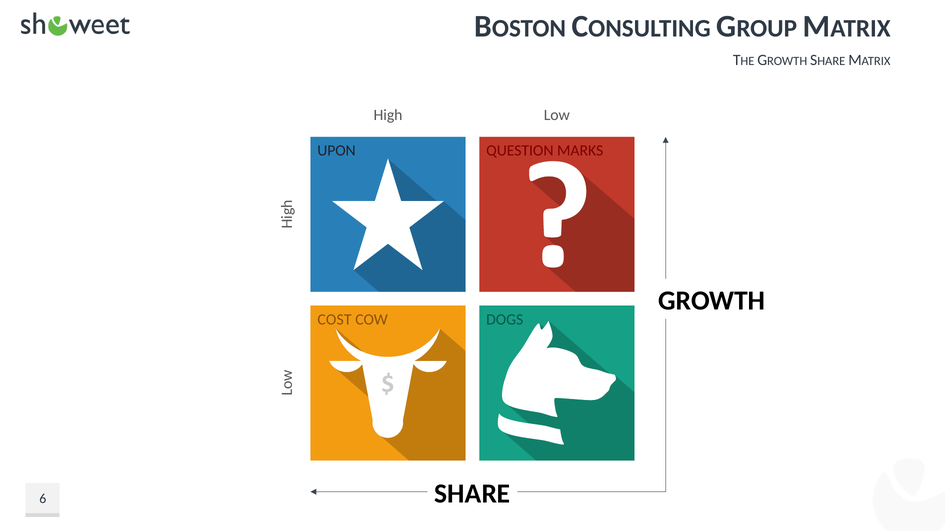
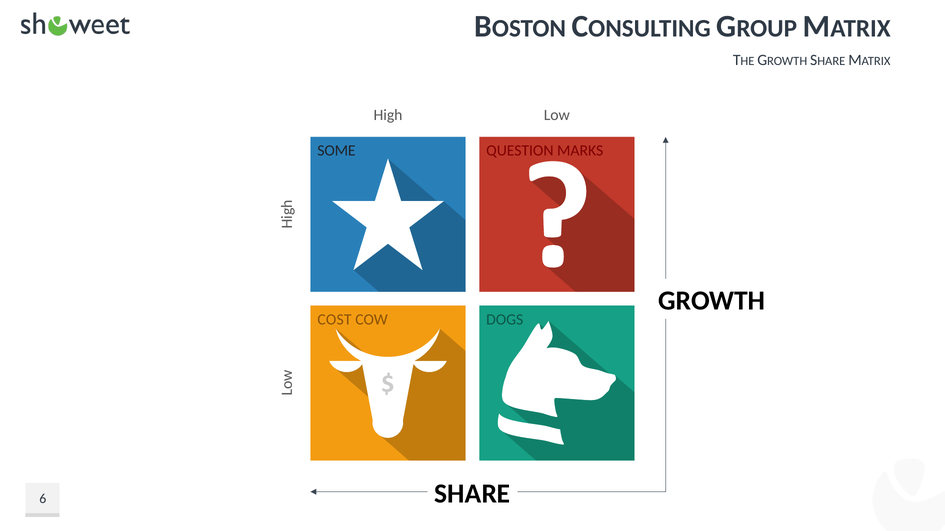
UPON: UPON -> SOME (337, 151)
